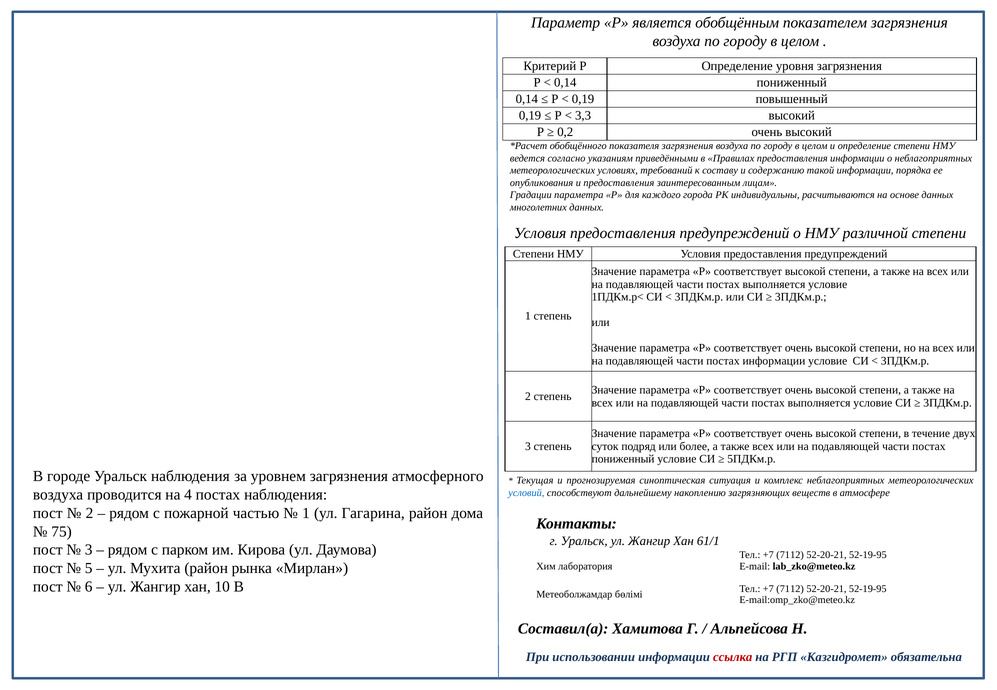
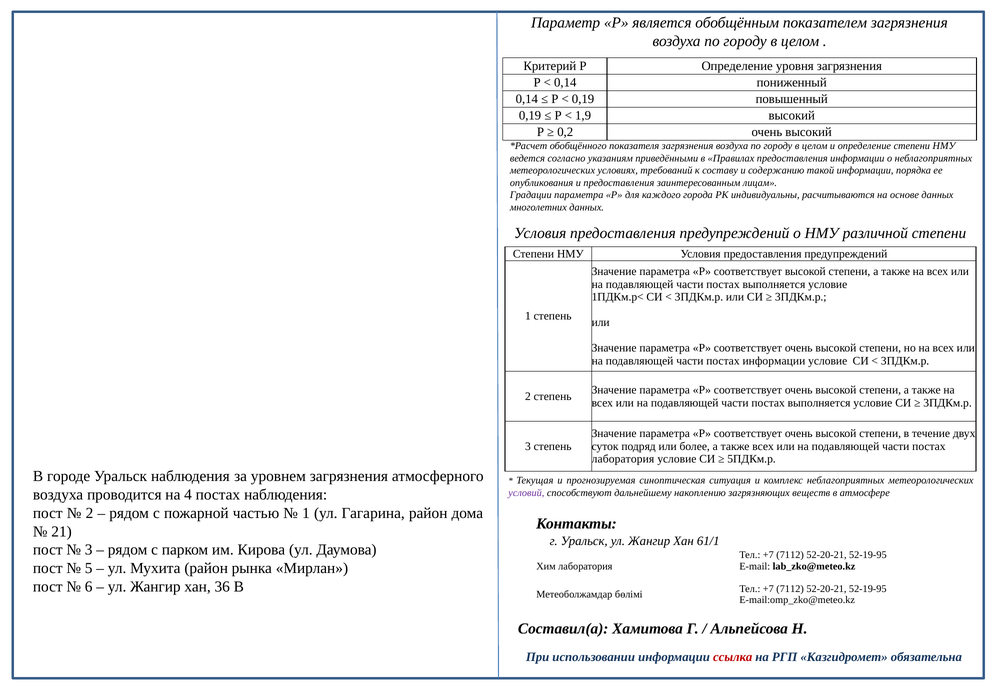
3,3: 3,3 -> 1,9 (583, 115)
пониженный: пониженный -> лаборатория (623, 459)
условий colour: blue -> purple (526, 493)
75: 75 -> 21 (62, 532)
10: 10 -> 36 (222, 587)
